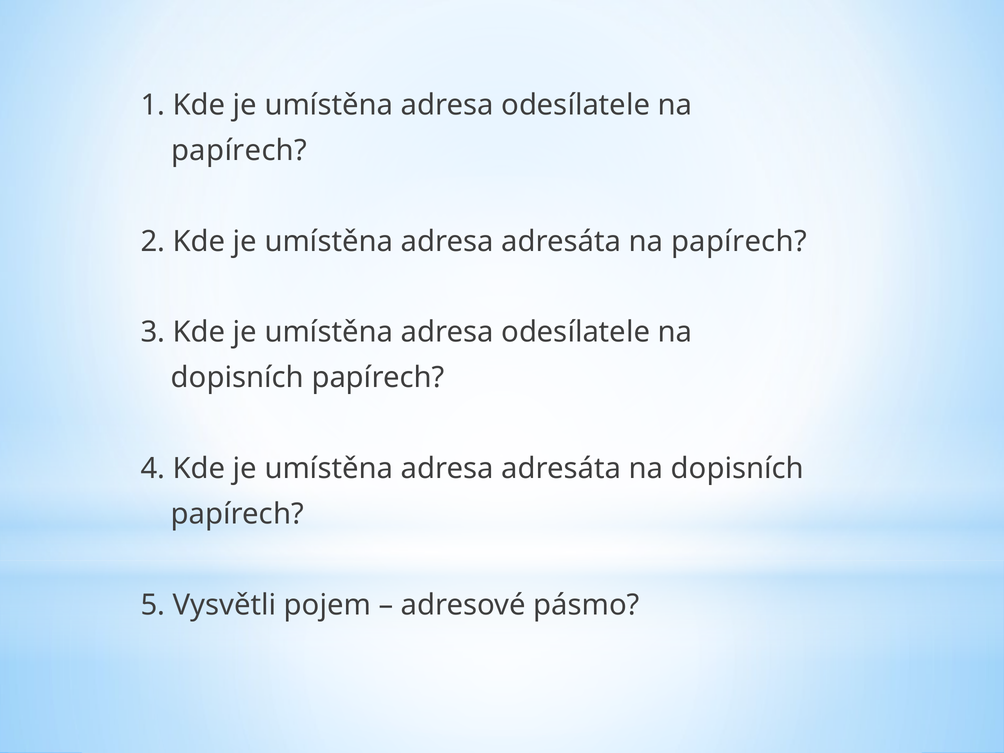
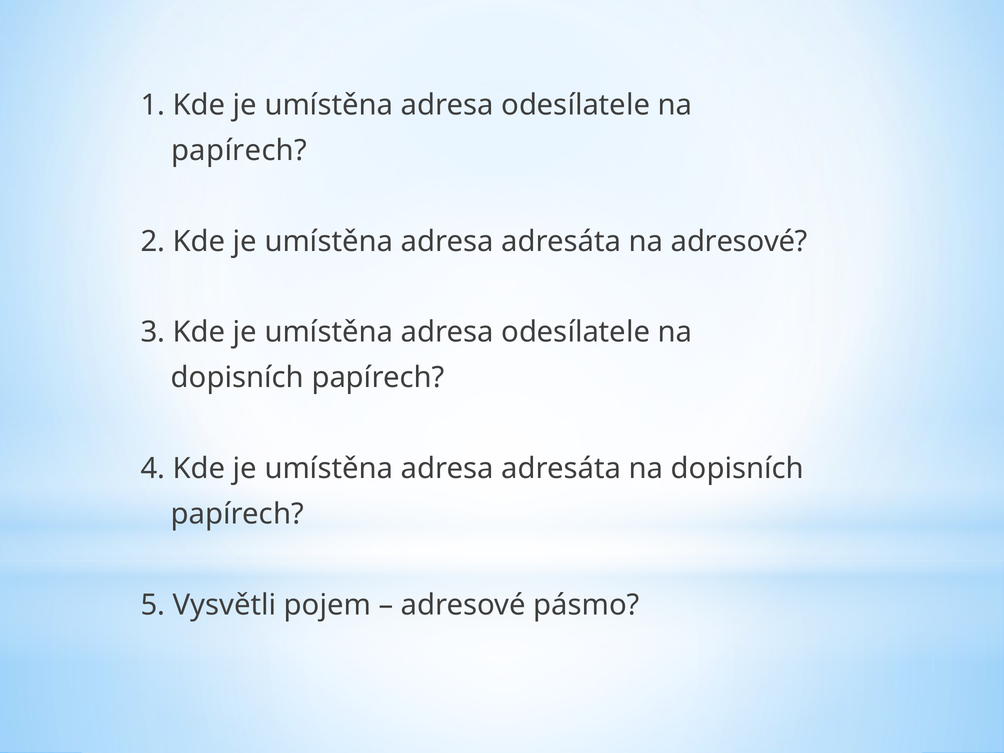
adresáta na papírech: papírech -> adresové (739, 241)
